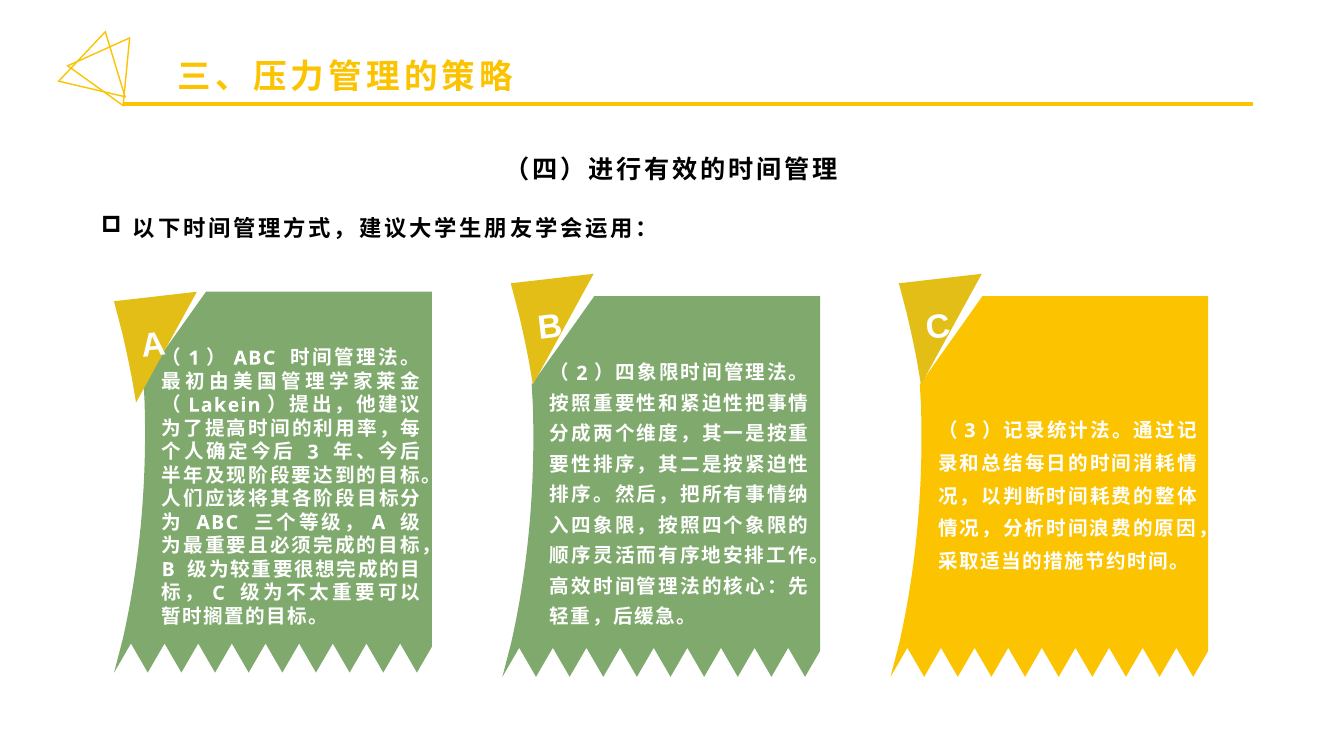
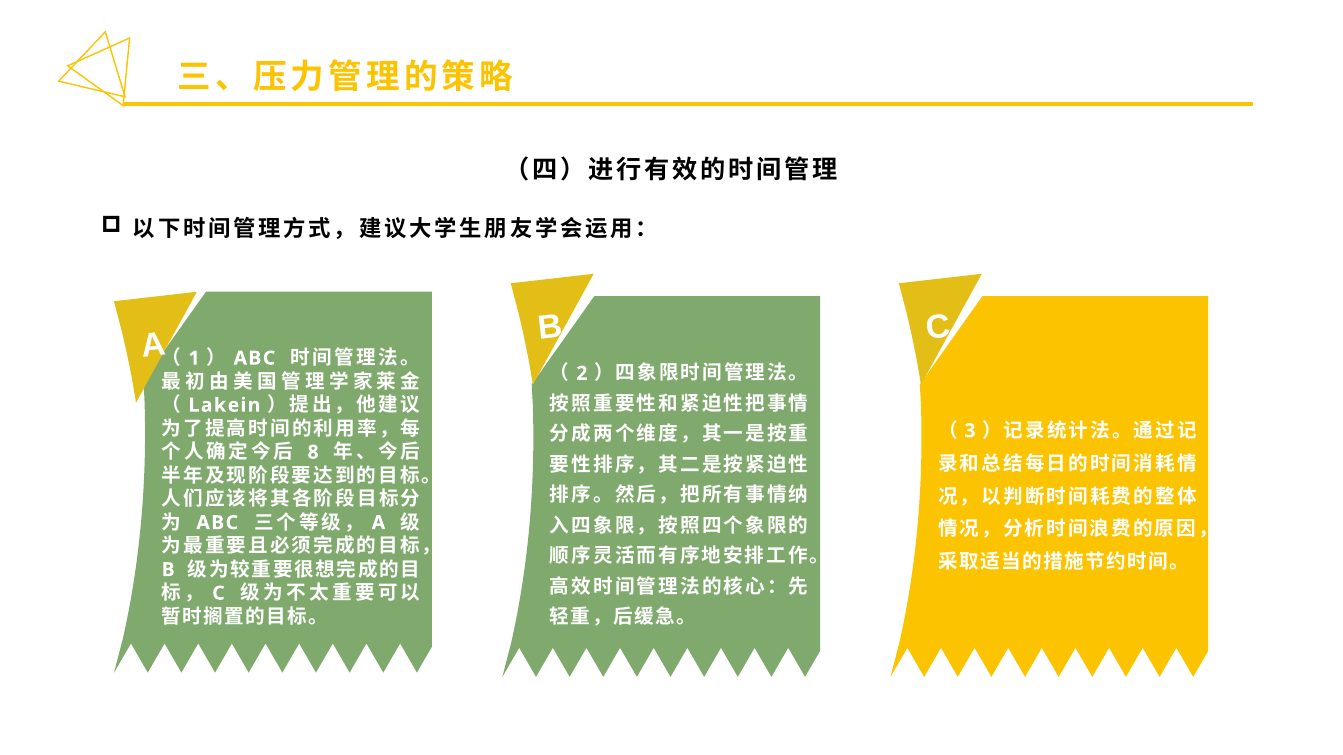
3: 3 -> 8 (313, 452)
